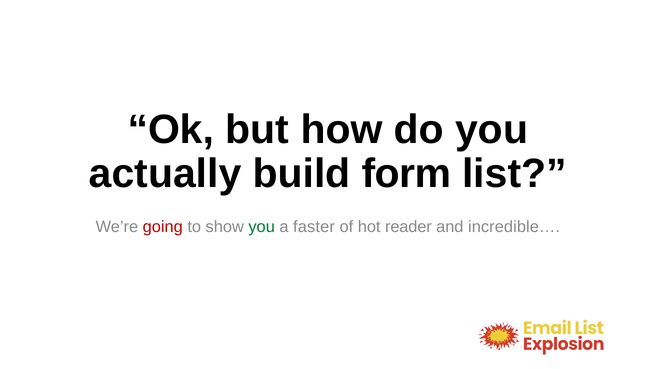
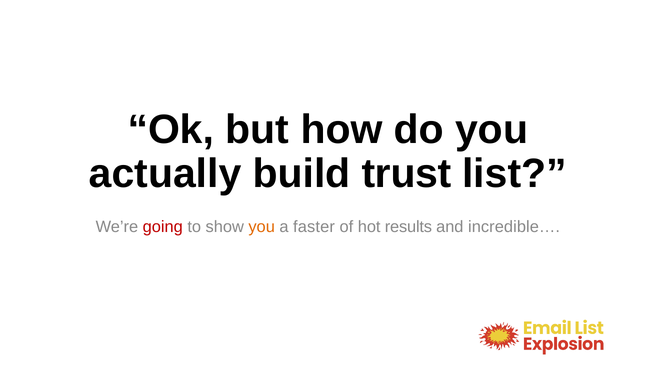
form: form -> trust (406, 174)
you colour: green -> orange (262, 227)
reader: reader -> results (408, 227)
